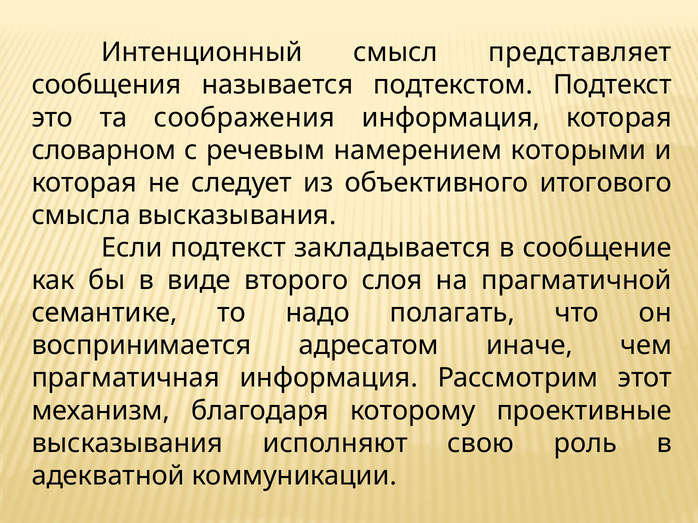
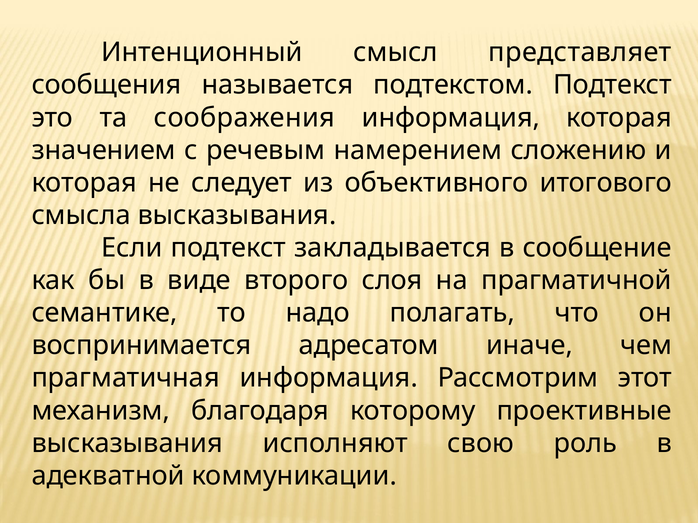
словарном: словарном -> значением (104, 150)
которыми: которыми -> сложению (578, 150)
